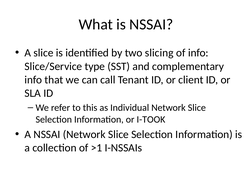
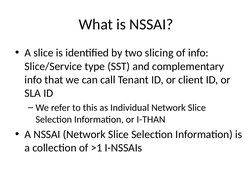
I-TOOK: I-TOOK -> I-THAN (151, 119)
